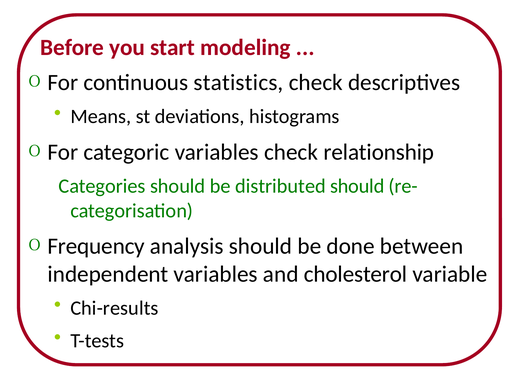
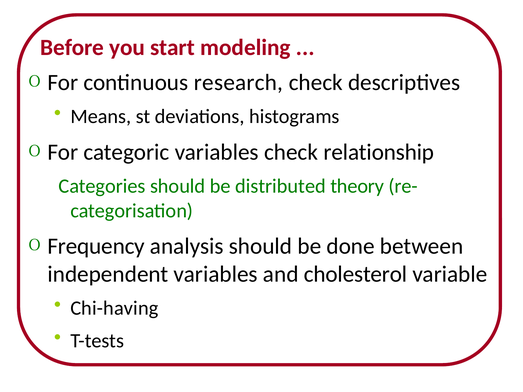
statistics: statistics -> research (238, 83)
distributed should: should -> theory (357, 186)
Chi-results: Chi-results -> Chi-having (114, 308)
